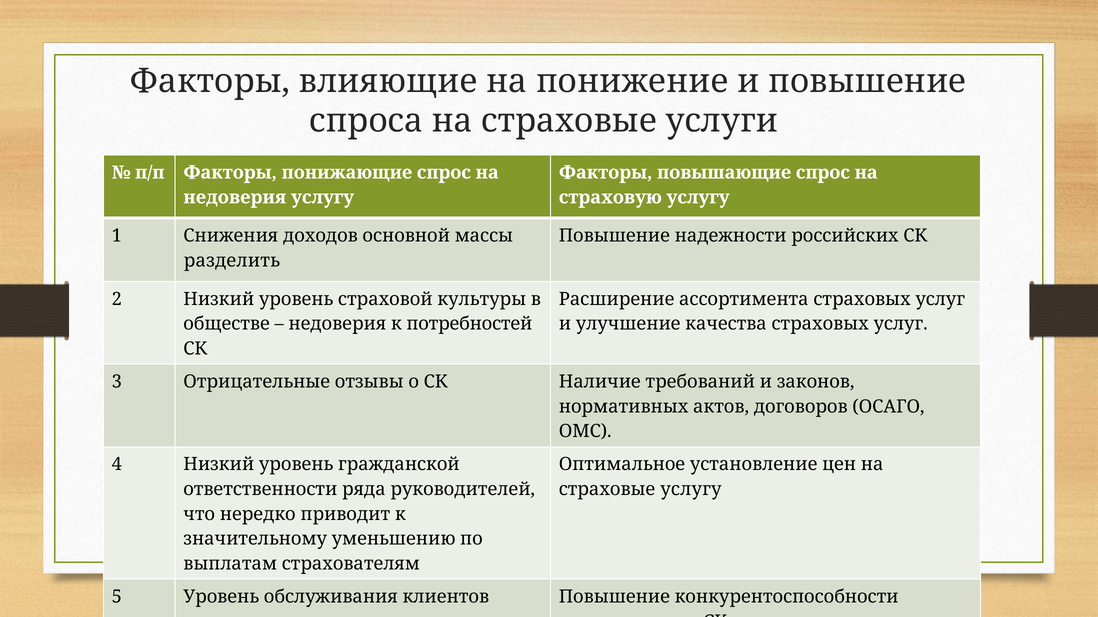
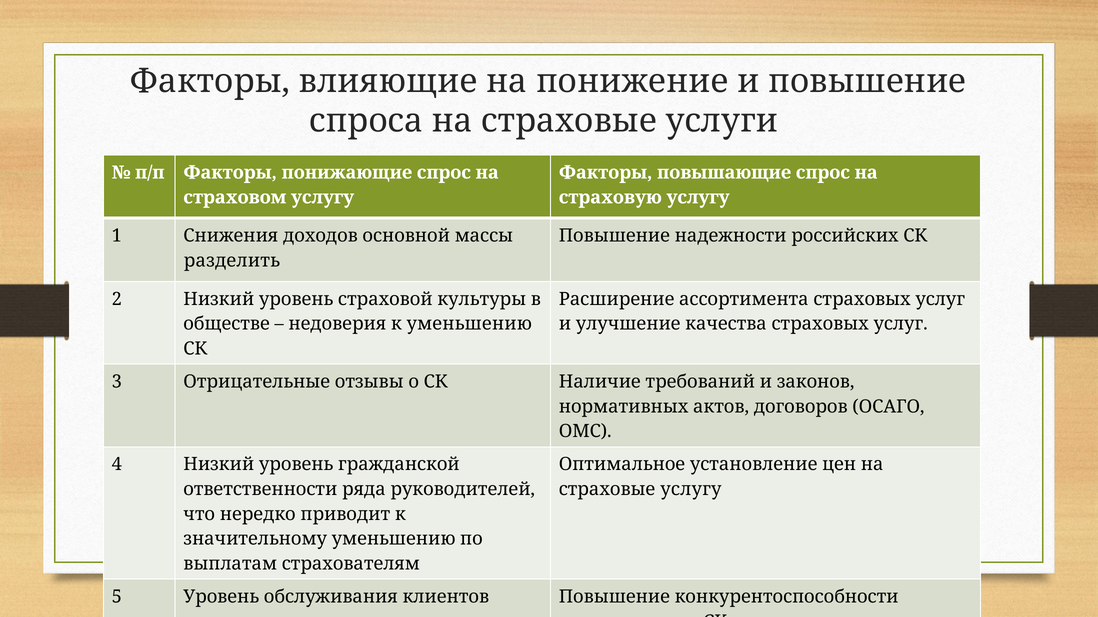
недоверия: недоверия -> страховом (235, 198)
к потребностей: потребностей -> уменьшению (469, 324)
